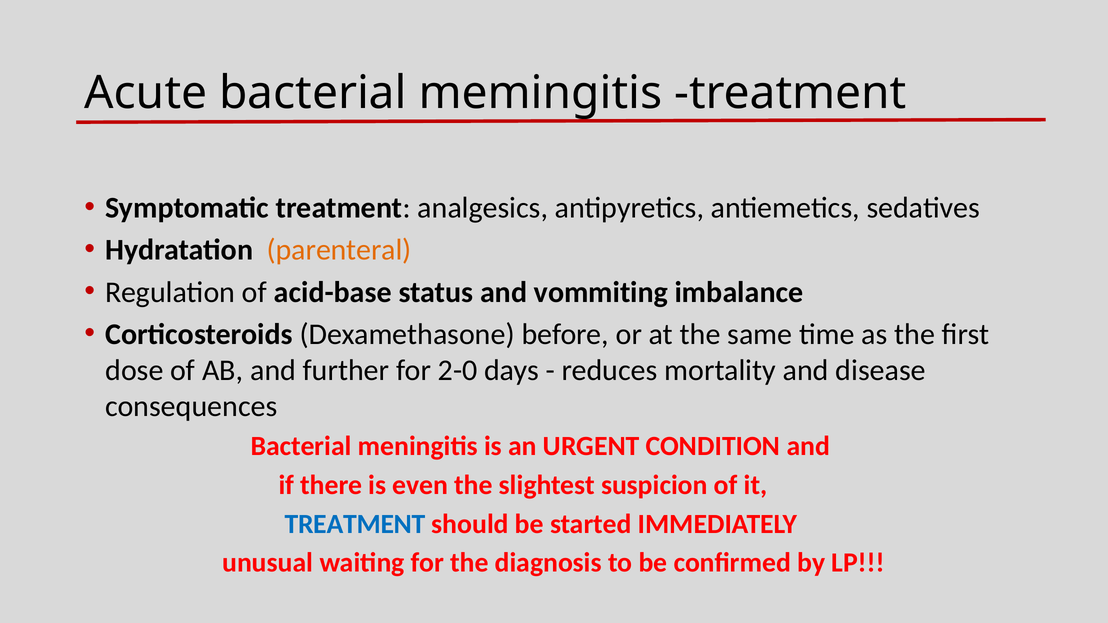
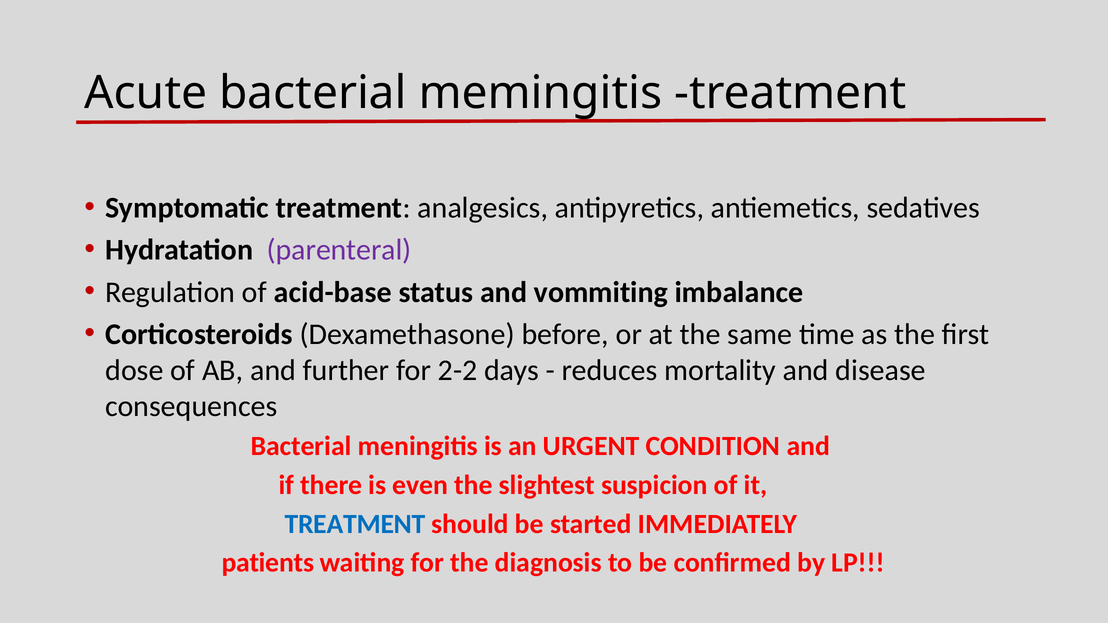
parenteral colour: orange -> purple (339, 250)
2-0: 2-0 -> 2-2 (458, 370)
unusual: unusual -> patients (268, 563)
